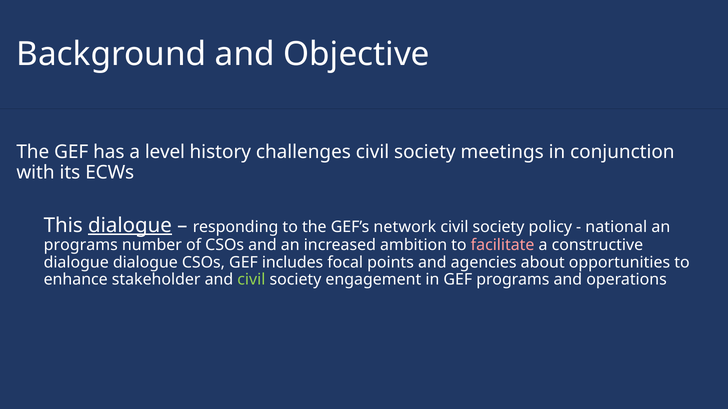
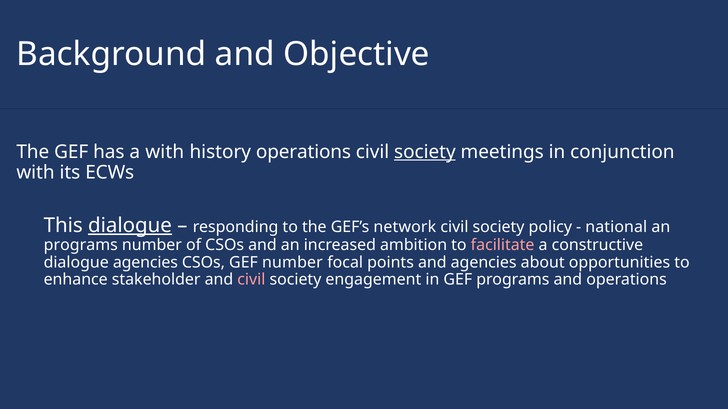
a level: level -> with (165, 152)
history challenges: challenges -> operations (303, 152)
society underline: none -> present (425, 152)
dialogue dialogue: dialogue -> agencies (145, 263)
GEF includes: includes -> number (292, 263)
civil colour: light green -> pink (251, 280)
